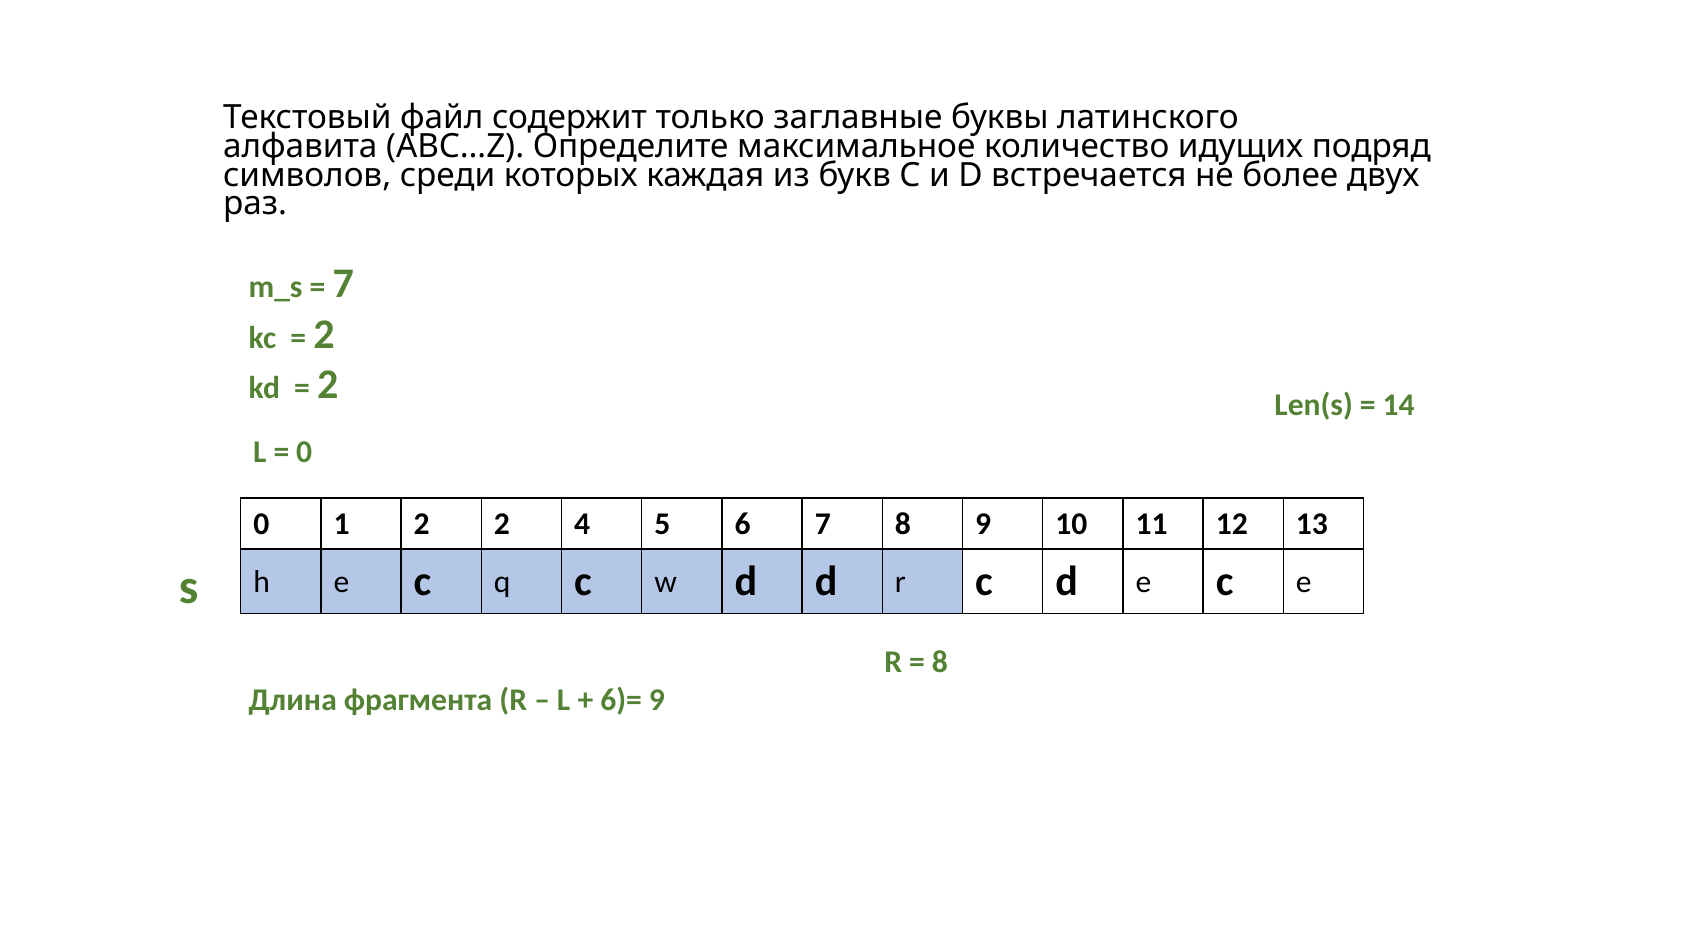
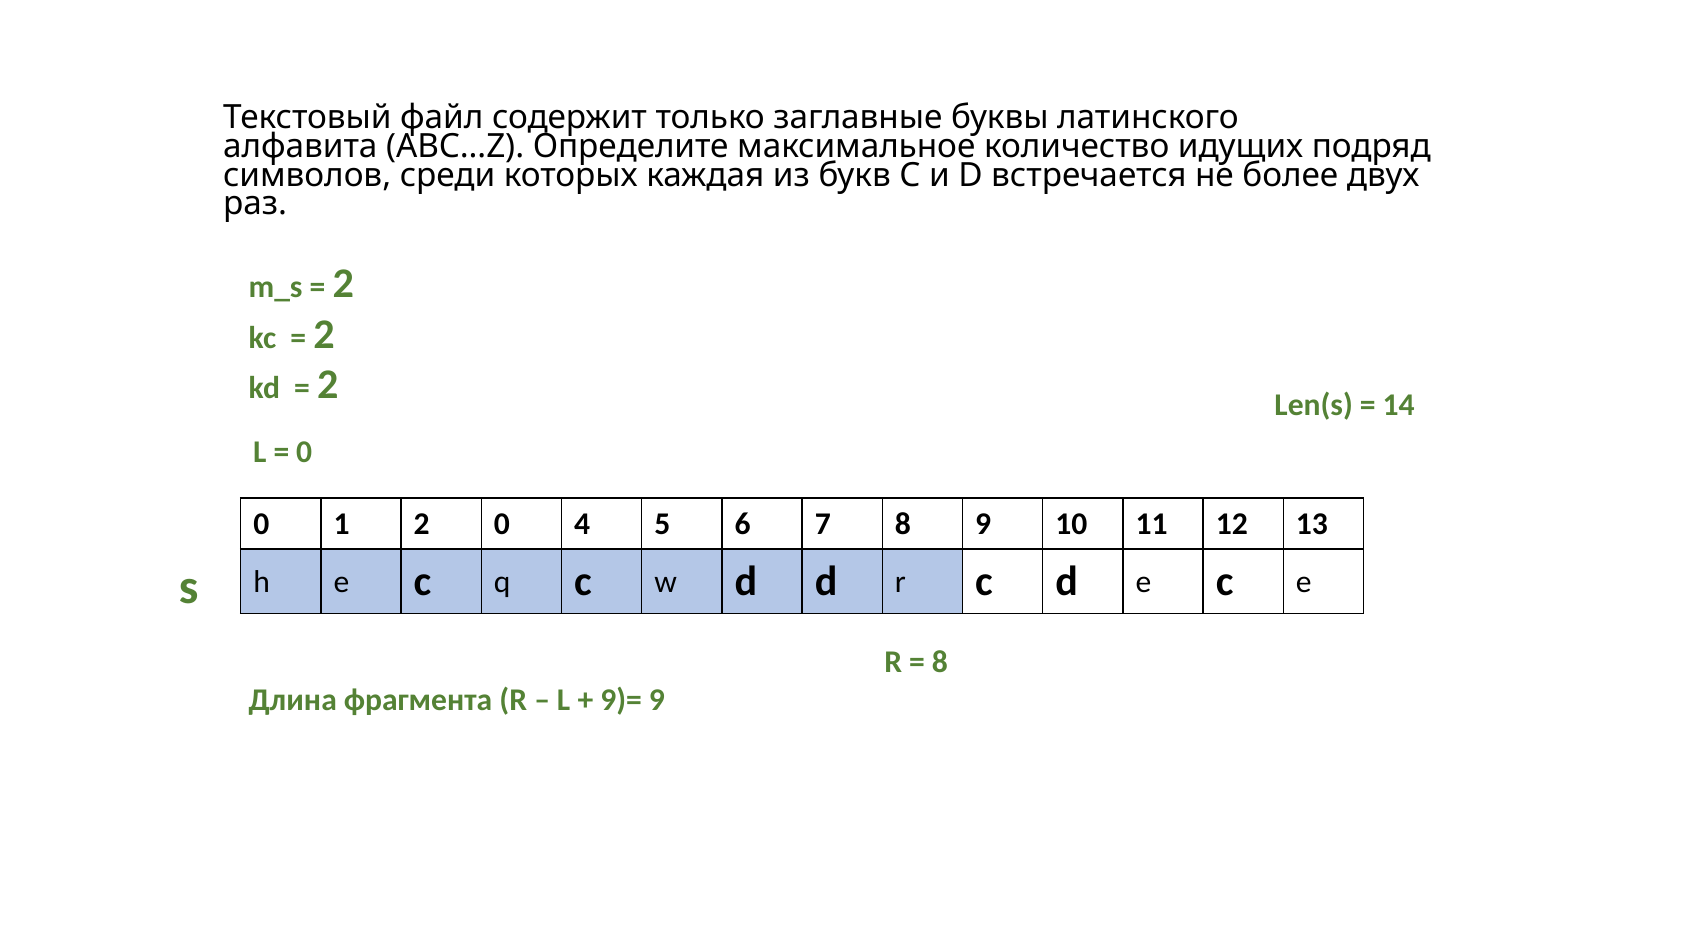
7: 7 -> 2 (343, 284)
2 2: 2 -> 0 (502, 524)
6)=: 6)= -> 9)= (621, 700)
